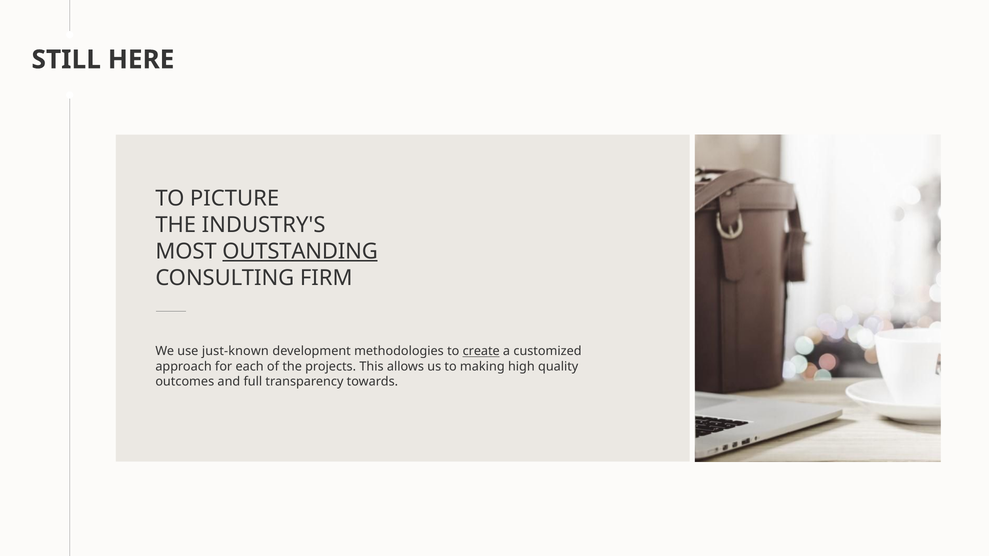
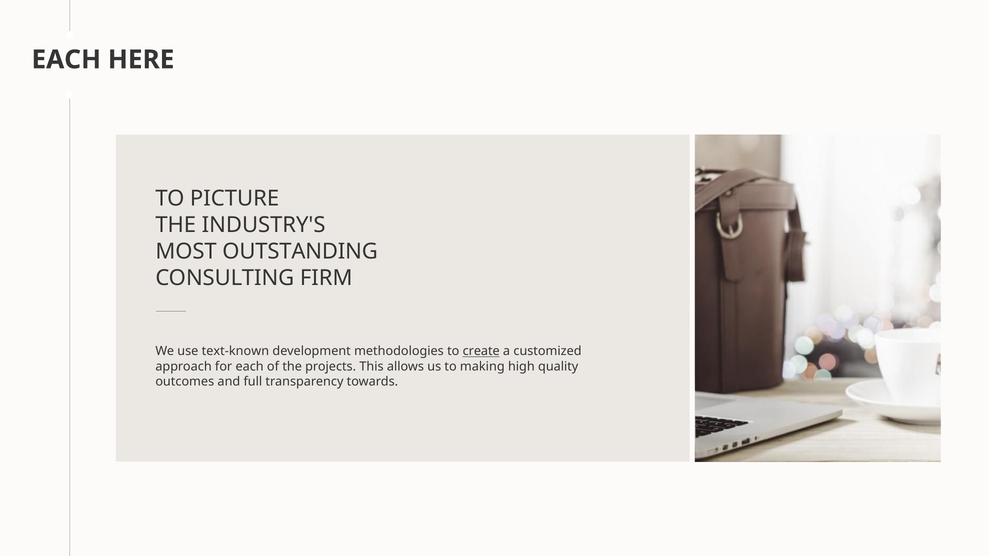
STILL: STILL -> EACH (66, 60)
OUTSTANDING underline: present -> none (300, 251)
just-known: just-known -> text-known (235, 351)
